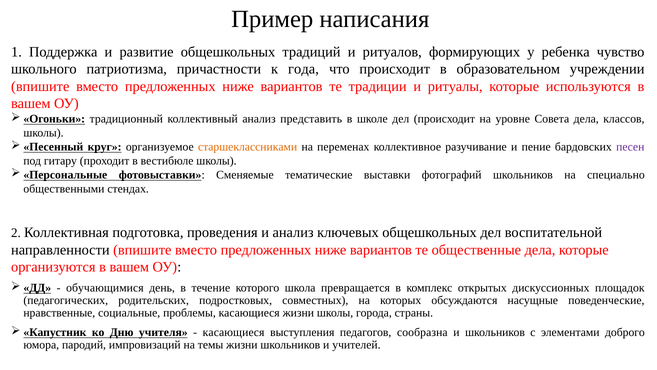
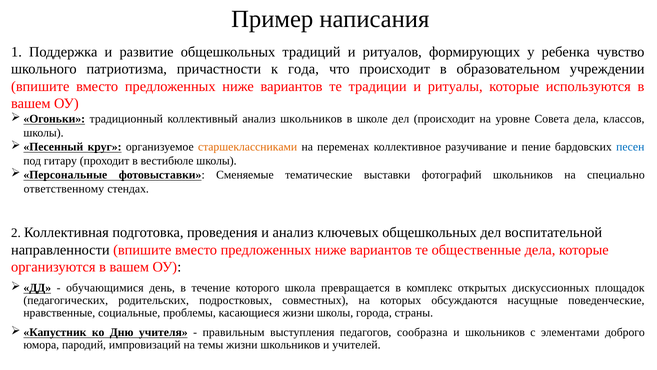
анализ представить: представить -> школьников (311, 119)
песен colour: purple -> blue (630, 147)
общественными: общественными -> ответственному (64, 189)
касающиеся: касающиеся -> правильным (234, 332)
